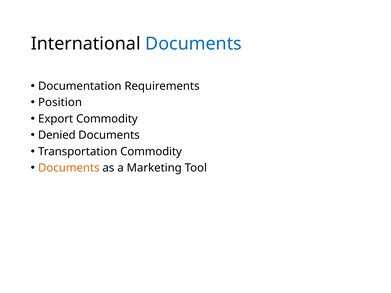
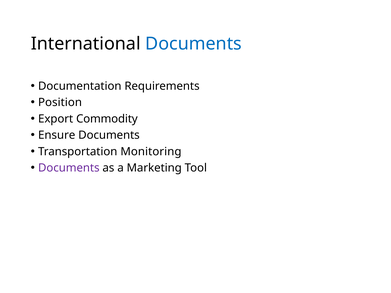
Denied: Denied -> Ensure (57, 135)
Transportation Commodity: Commodity -> Monitoring (151, 152)
Documents colour: orange -> purple (69, 168)
